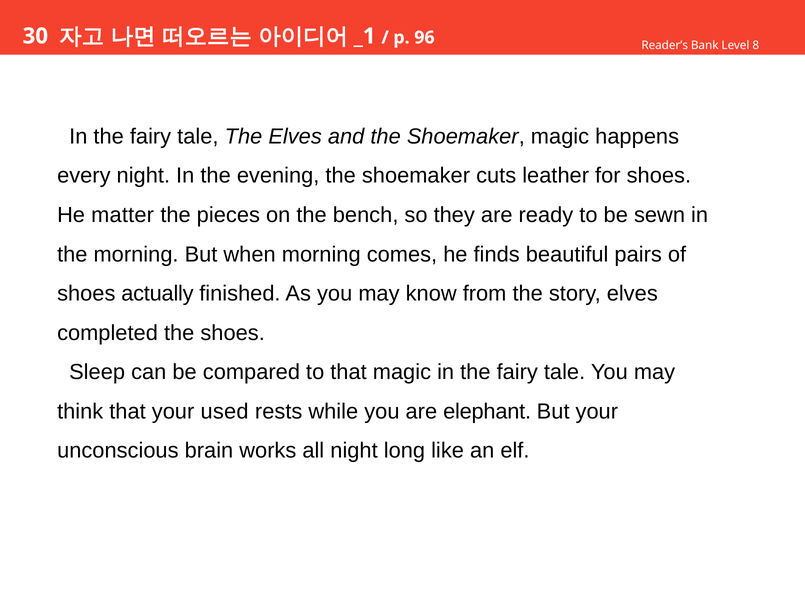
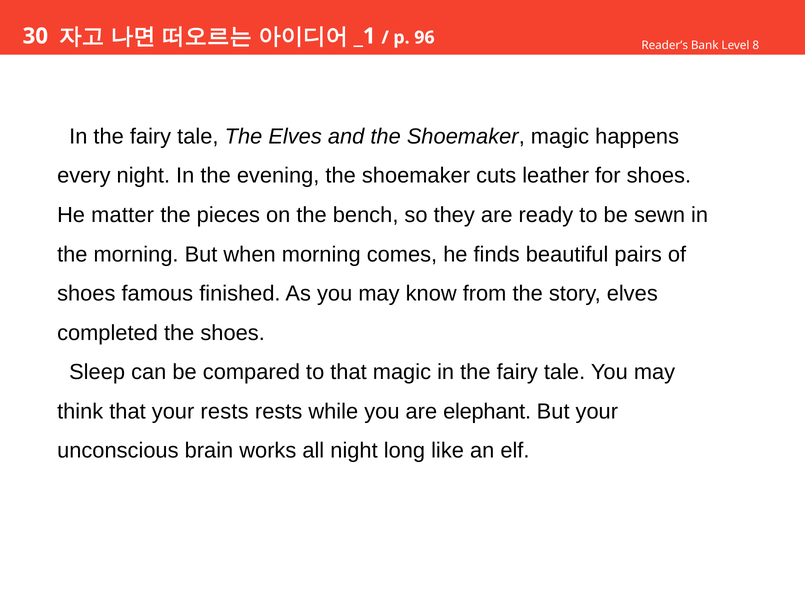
actually: actually -> famous (157, 294)
your used: used -> rests (225, 411)
